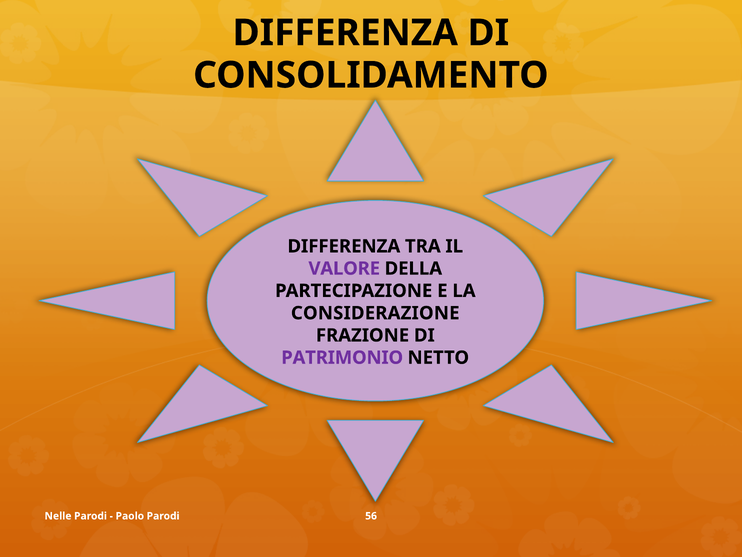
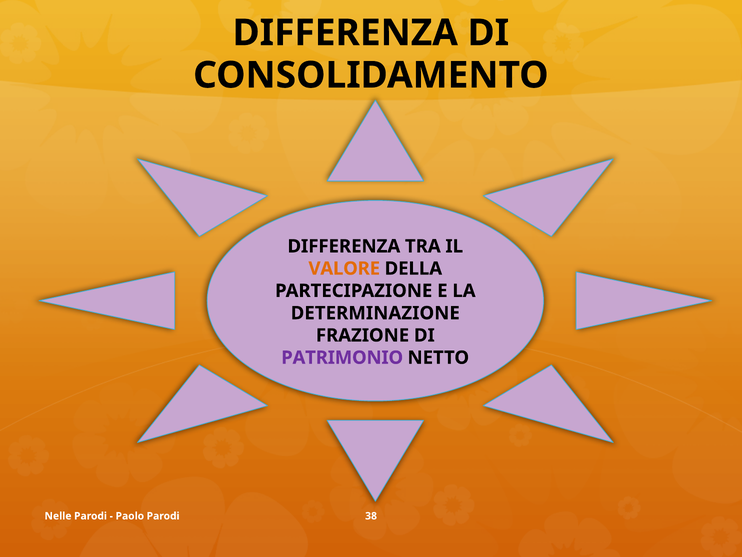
VALORE colour: purple -> orange (344, 268)
CONSIDERAZIONE: CONSIDERAZIONE -> DETERMINAZIONE (375, 313)
56: 56 -> 38 (371, 516)
